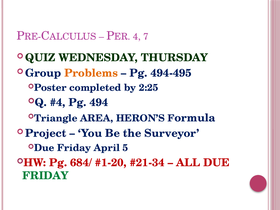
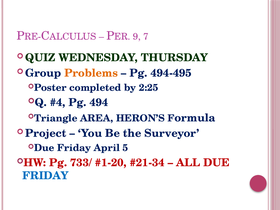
4: 4 -> 9 (137, 37)
684/: 684/ -> 733/ (81, 163)
FRIDAY colour: green -> blue (45, 176)
